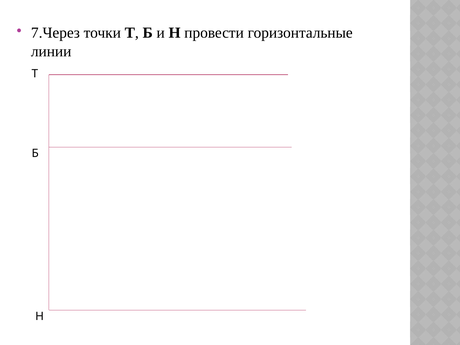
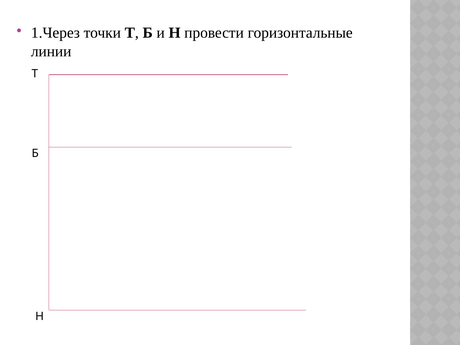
7.Через: 7.Через -> 1.Через (55, 33)
